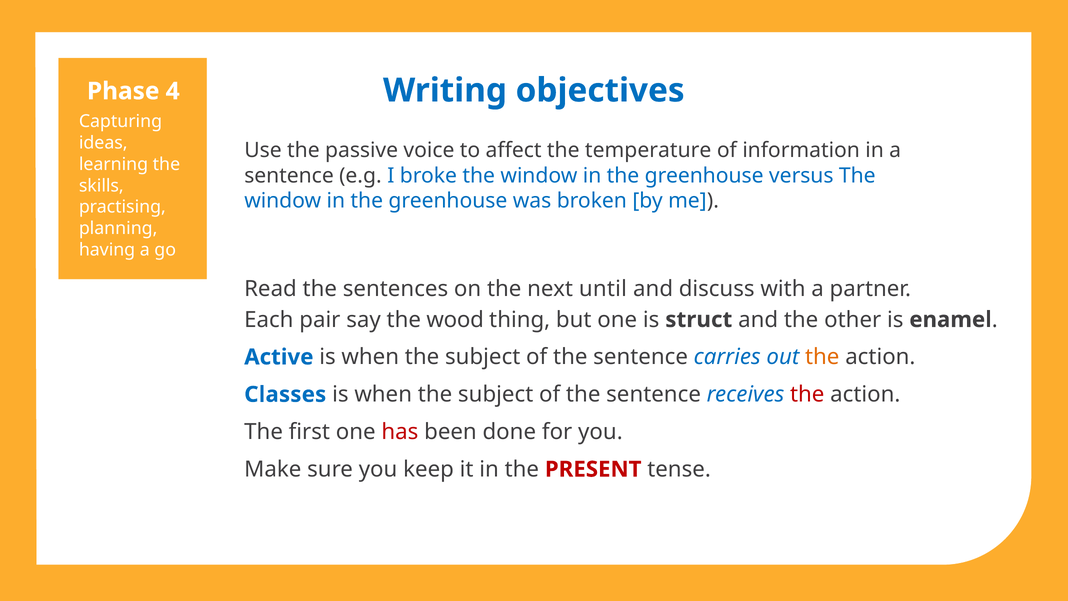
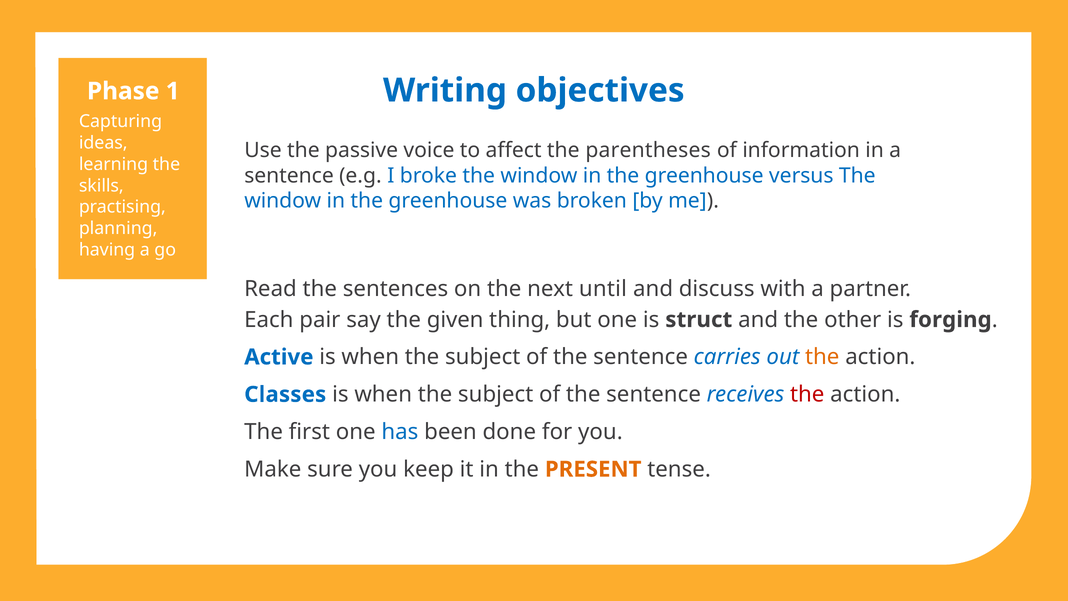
4: 4 -> 1 (173, 91)
temperature: temperature -> parentheses (648, 150)
wood: wood -> given (455, 320)
enamel: enamel -> forging (950, 320)
has colour: red -> blue (400, 432)
PRESENT colour: red -> orange (593, 469)
